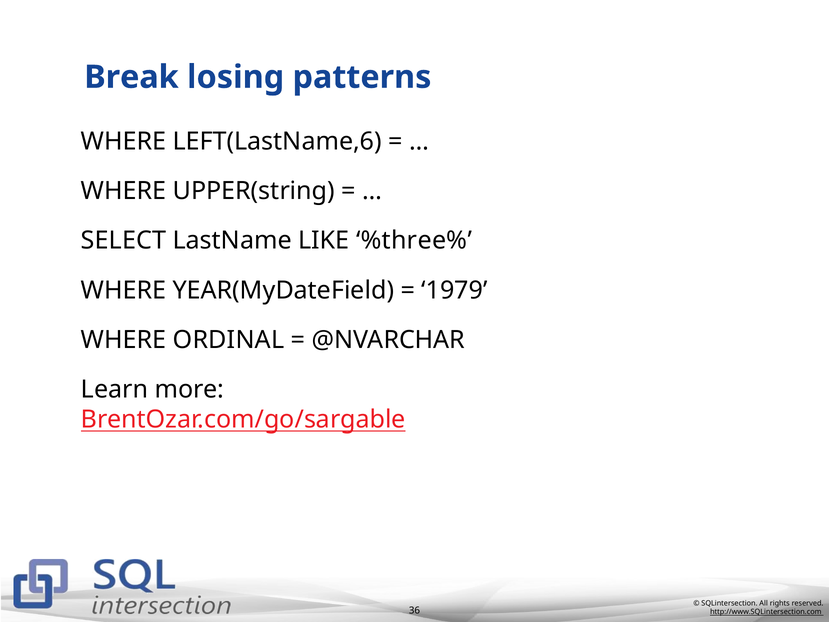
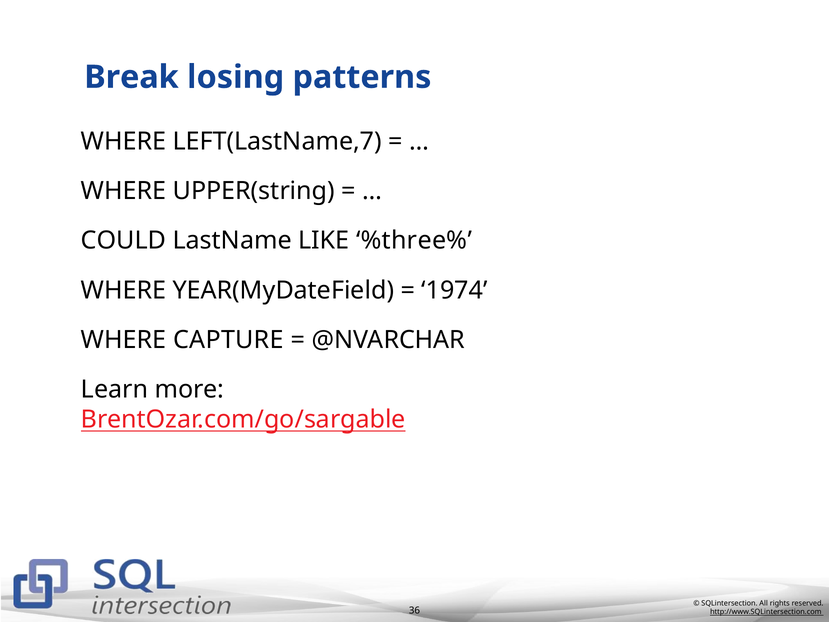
LEFT(LastName,6: LEFT(LastName,6 -> LEFT(LastName,7 (277, 142)
SELECT: SELECT -> COULD (124, 241)
1979: 1979 -> 1974 (454, 290)
ORDINAL: ORDINAL -> CAPTURE (228, 340)
